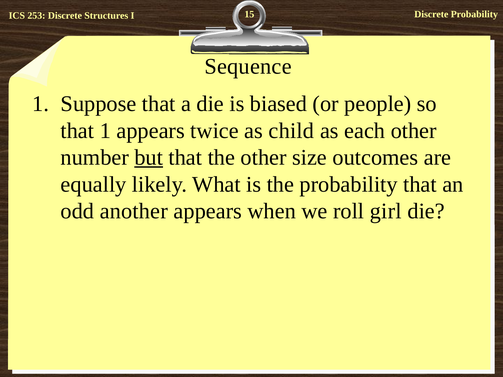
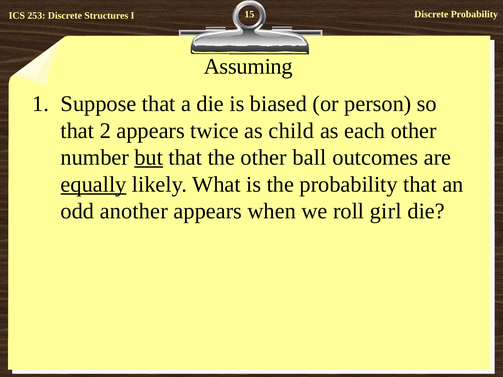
Sequence: Sequence -> Assuming (248, 66)
people: people -> person (378, 104)
that 1: 1 -> 2 (105, 131)
size: size -> ball (309, 158)
equally underline: none -> present (94, 184)
